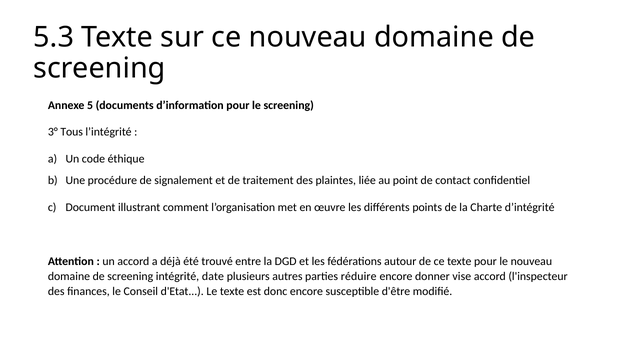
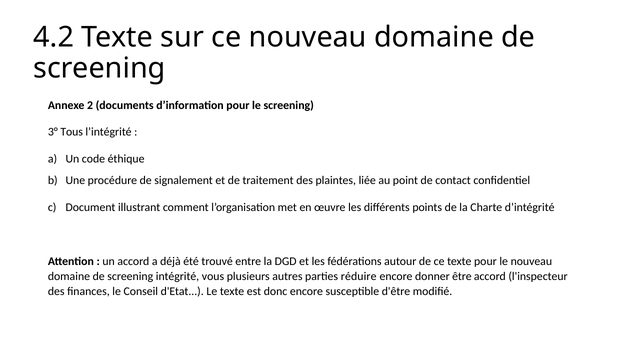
5.3: 5.3 -> 4.2 (54, 37)
5: 5 -> 2 (90, 105)
date: date -> vous (213, 276)
vise: vise -> être (462, 276)
